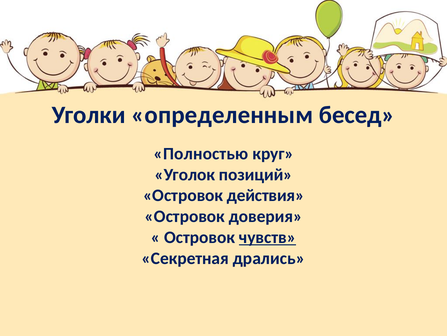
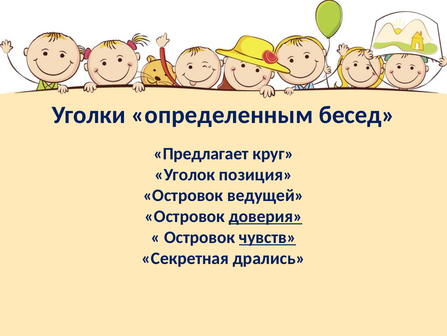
Полностью: Полностью -> Предлагает (201, 153)
позиций: позиций -> позиция (256, 174)
действия: действия -> ведущей (266, 195)
доверия underline: none -> present (266, 216)
